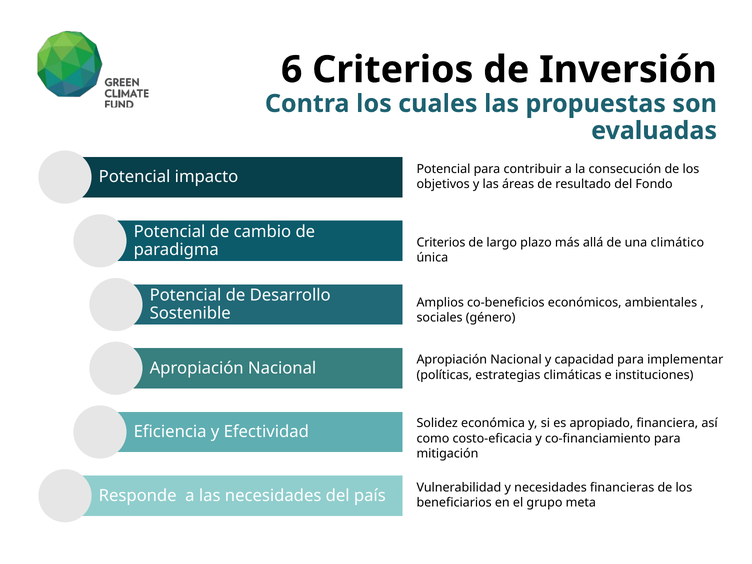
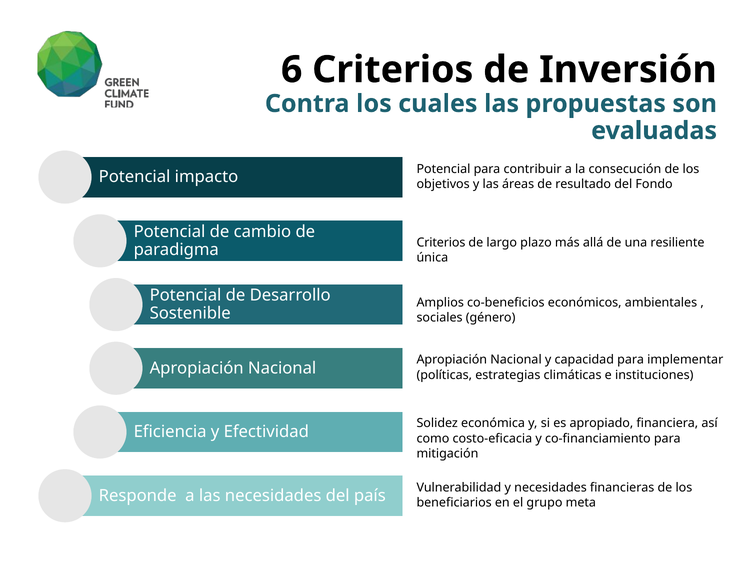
climático: climático -> resiliente (677, 242)
